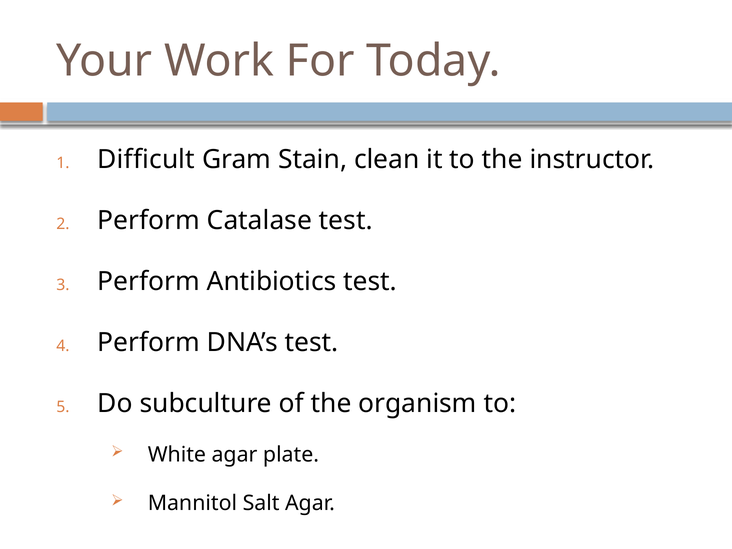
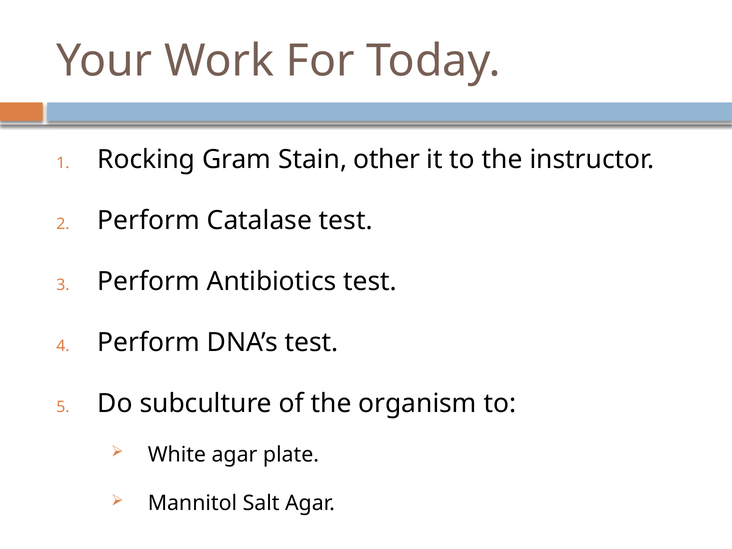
Difficult: Difficult -> Rocking (146, 159)
clean: clean -> other (387, 159)
